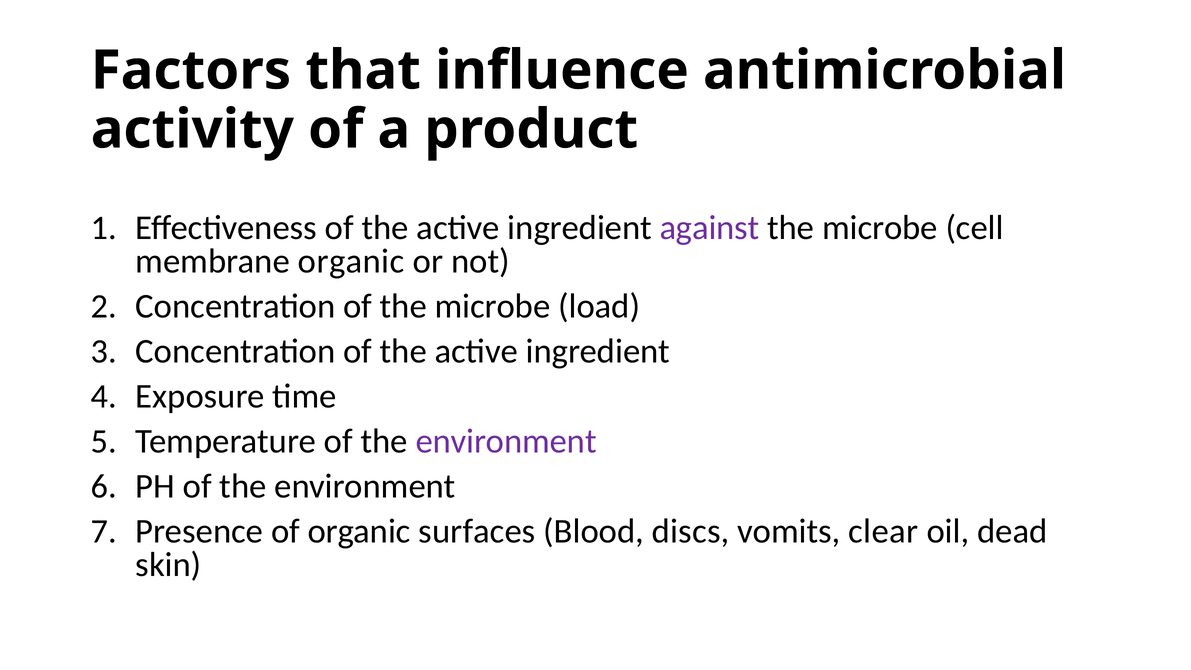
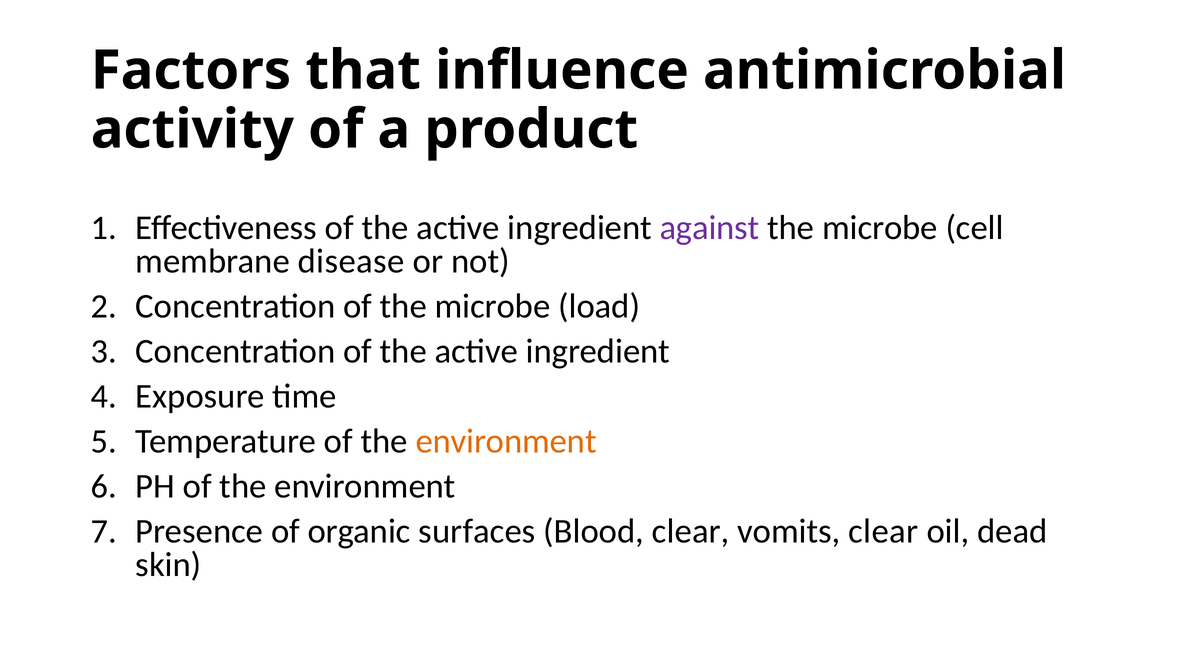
membrane organic: organic -> disease (351, 261)
environment colour: purple -> orange (506, 441)
Blood discs: discs -> clear (691, 531)
